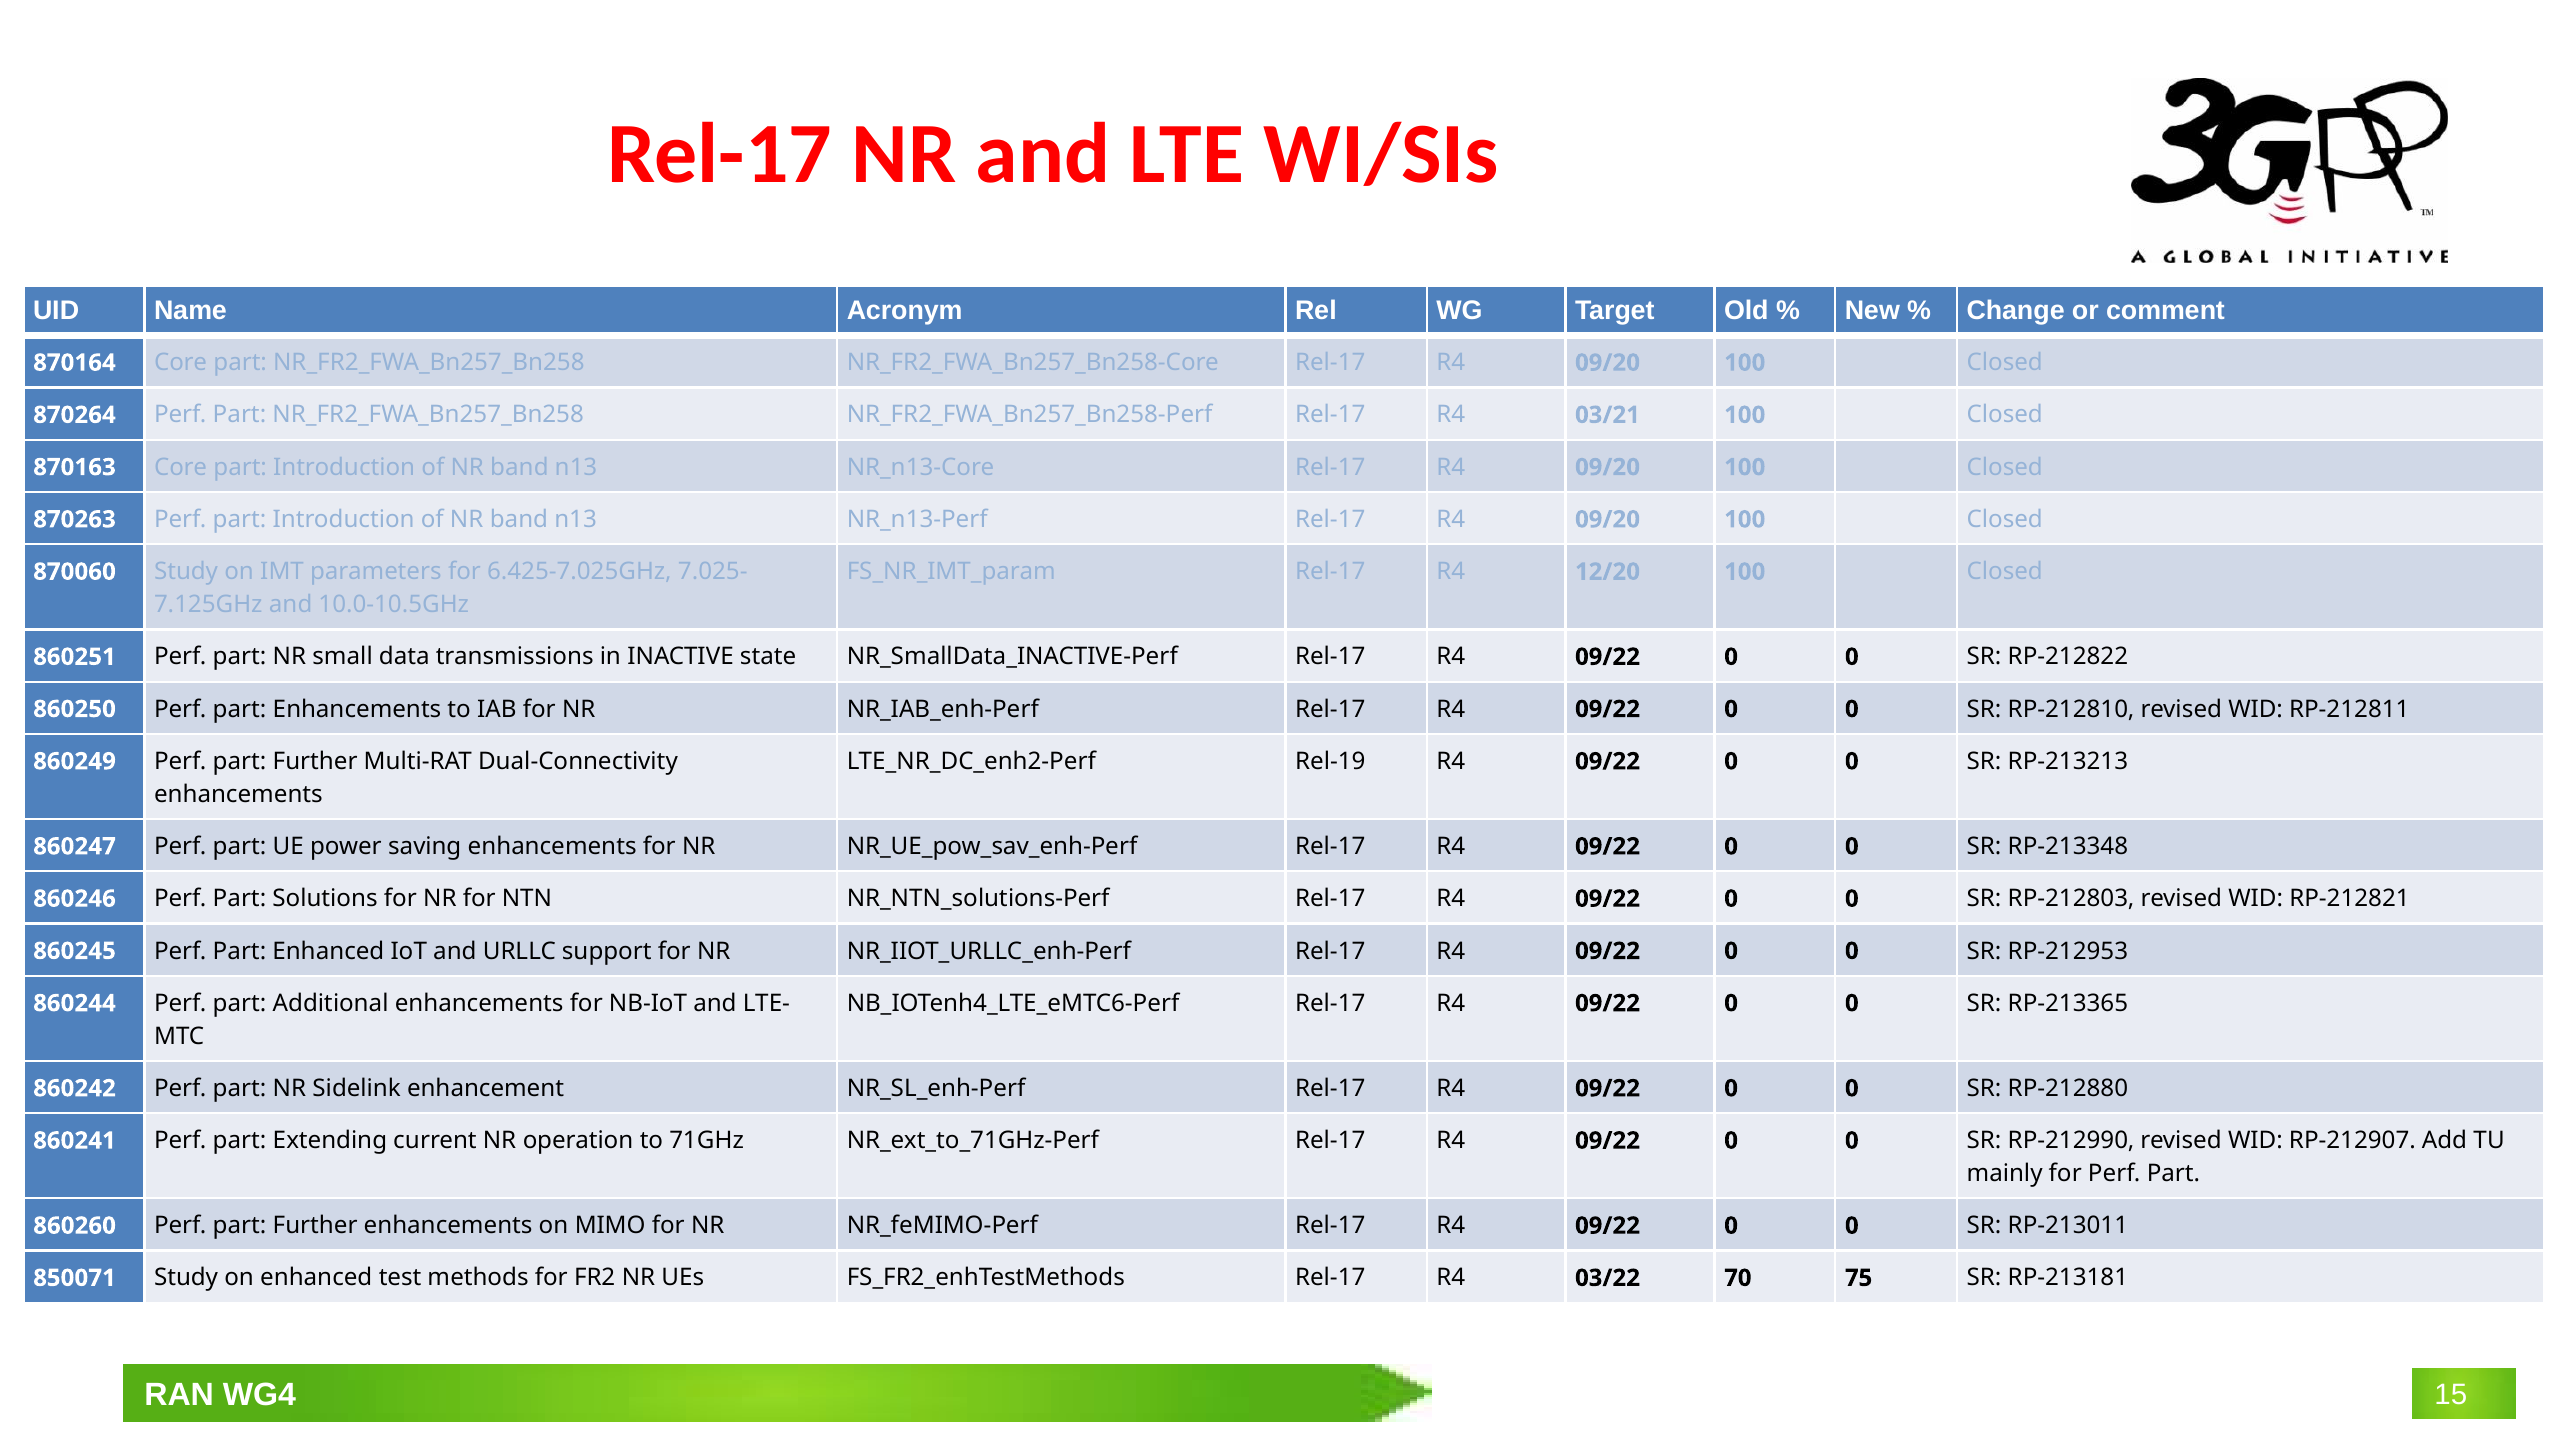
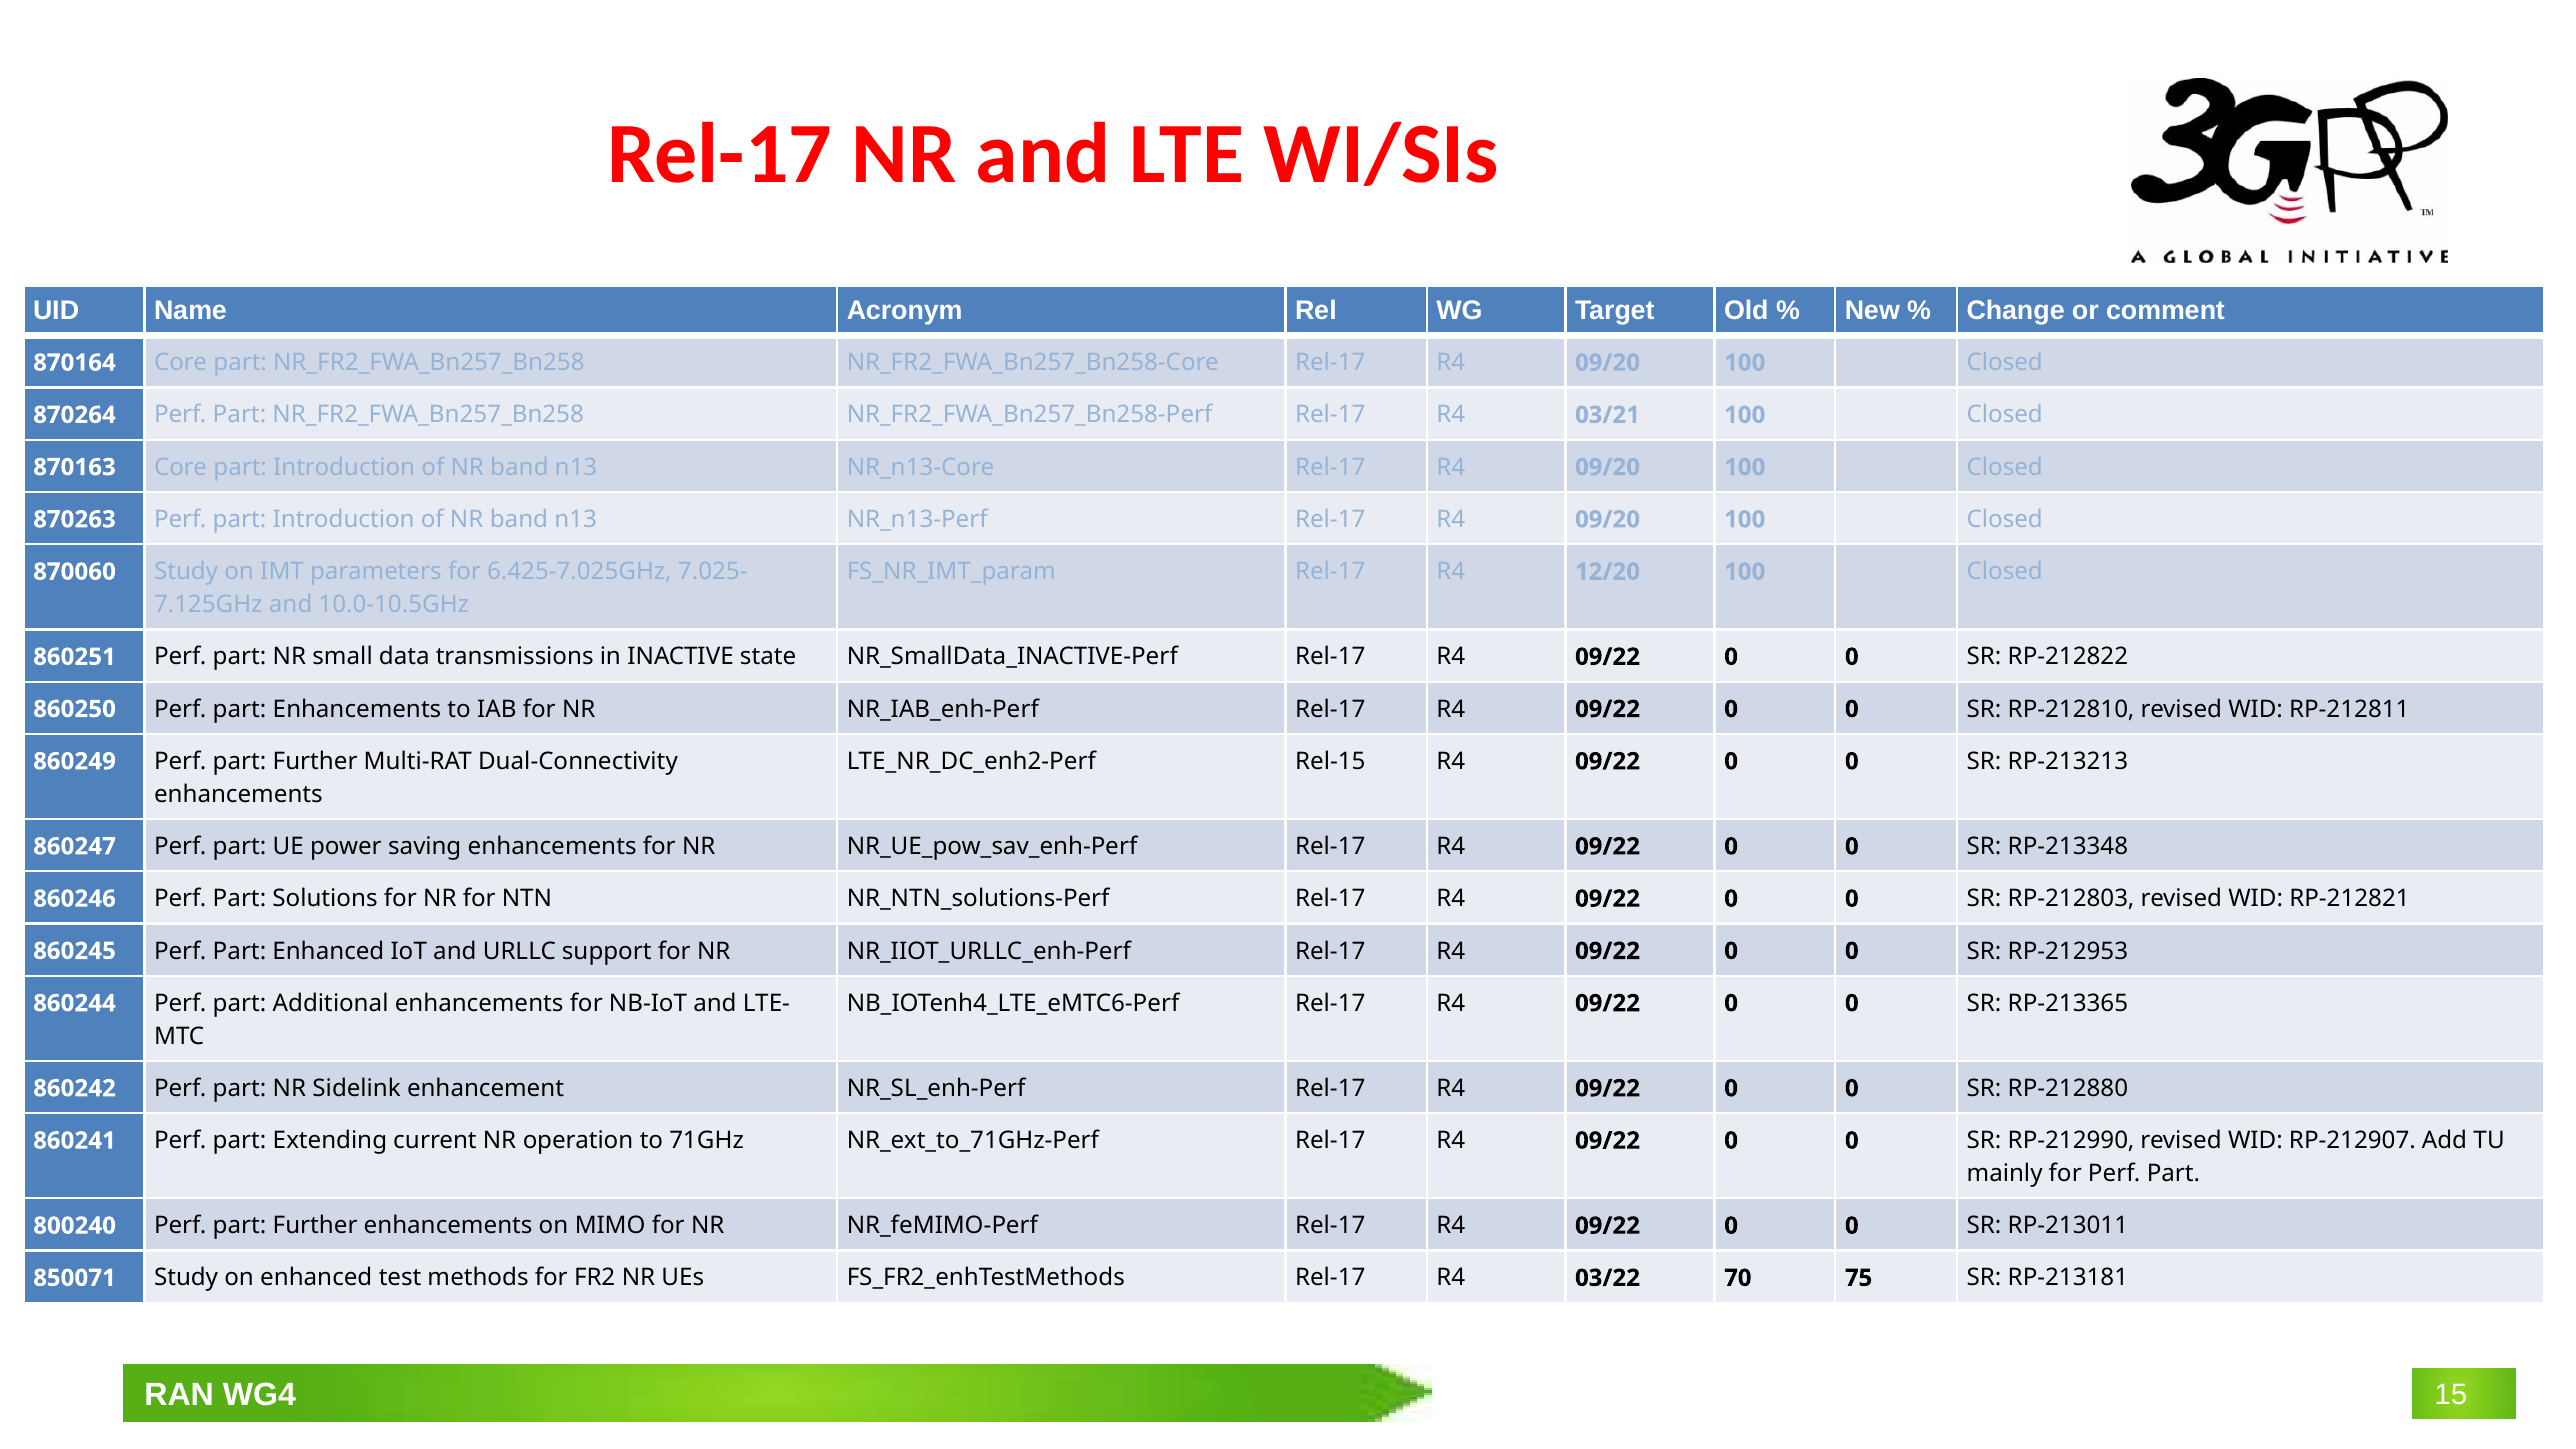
Rel-19: Rel-19 -> Rel-15 (1330, 761)
860260: 860260 -> 800240 (75, 1226)
